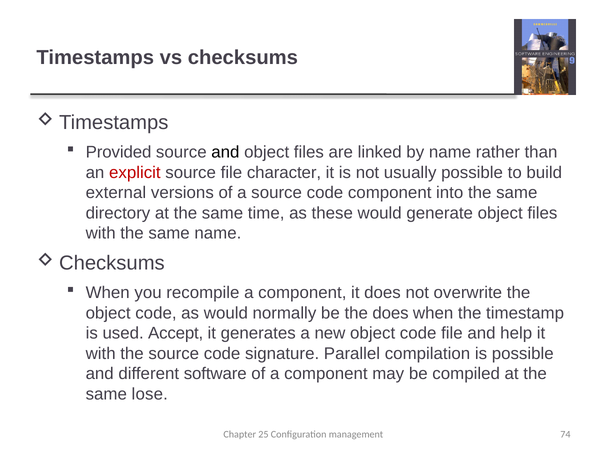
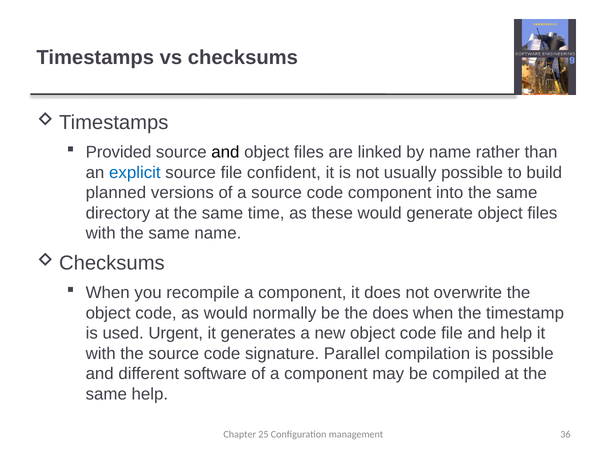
explicit colour: red -> blue (135, 173)
character: character -> confident (284, 173)
external: external -> planned (116, 193)
Accept: Accept -> Urgent (176, 334)
same lose: lose -> help (150, 394)
74: 74 -> 36 (565, 435)
